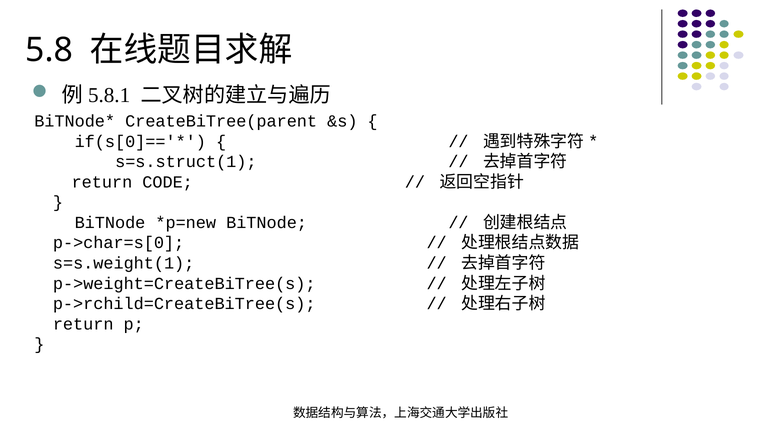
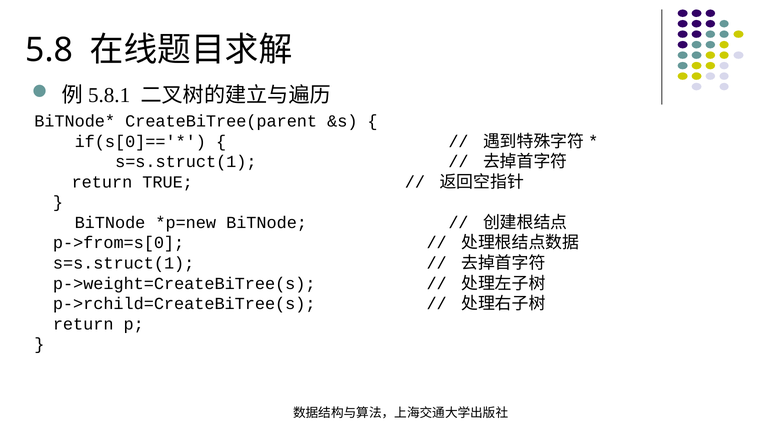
CODE: CODE -> TRUE (168, 182)
p->char=s[0: p->char=s[0 -> p->from=s[0 (119, 243)
s=s.weight(1: s=s.weight(1 -> s=s.struct(1 (124, 263)
